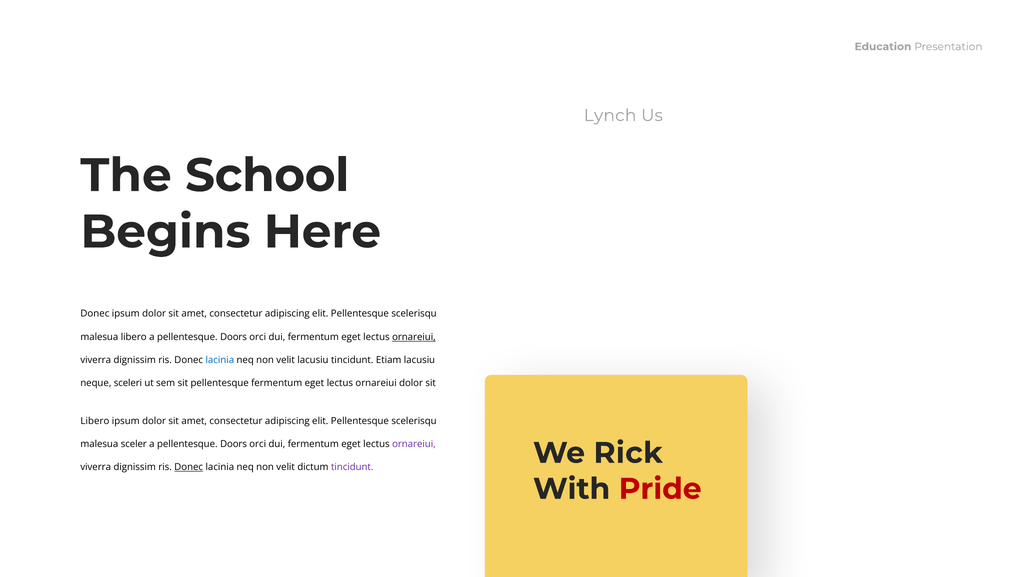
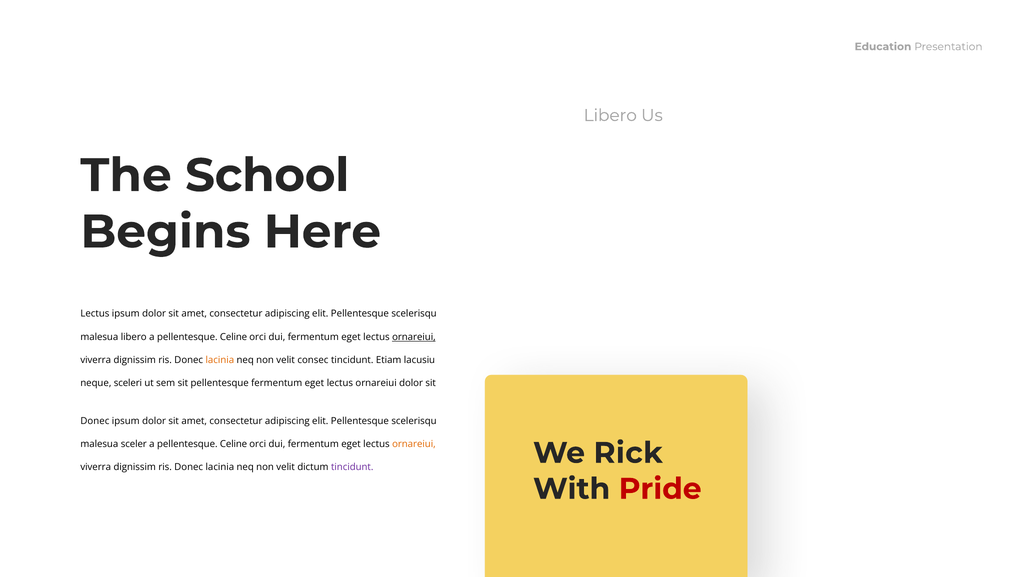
Lynch: Lynch -> Libero (610, 115)
Donec: Donec -> Lectus (95, 314)
libero a pellentesque Doors: Doors -> Celine (234, 337)
lacinia colour: blue -> orange (220, 360)
velit lacusiu: lacusiu -> consec (313, 360)
Libero: Libero -> Donec (95, 421)
Doors: Doors -> Celine (234, 444)
ornareiui colour: purple -> orange (414, 444)
Donec underline: present -> none (189, 467)
